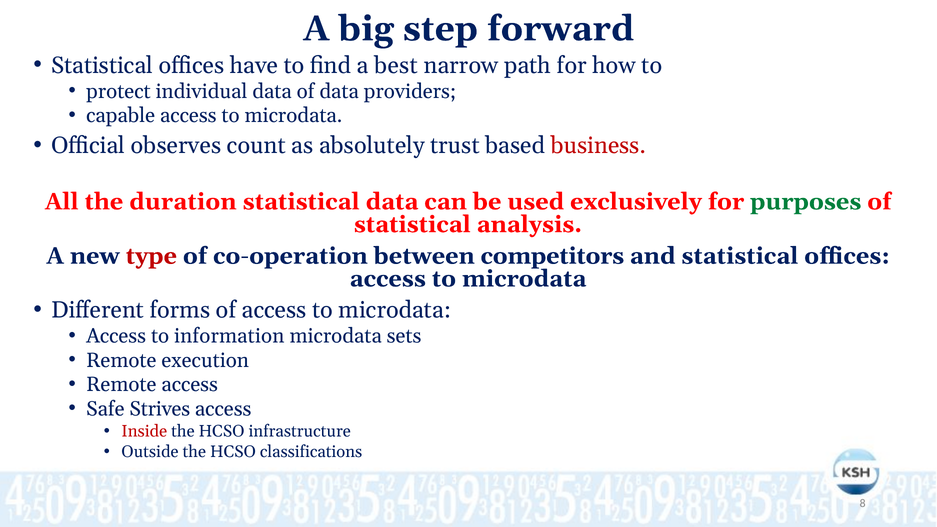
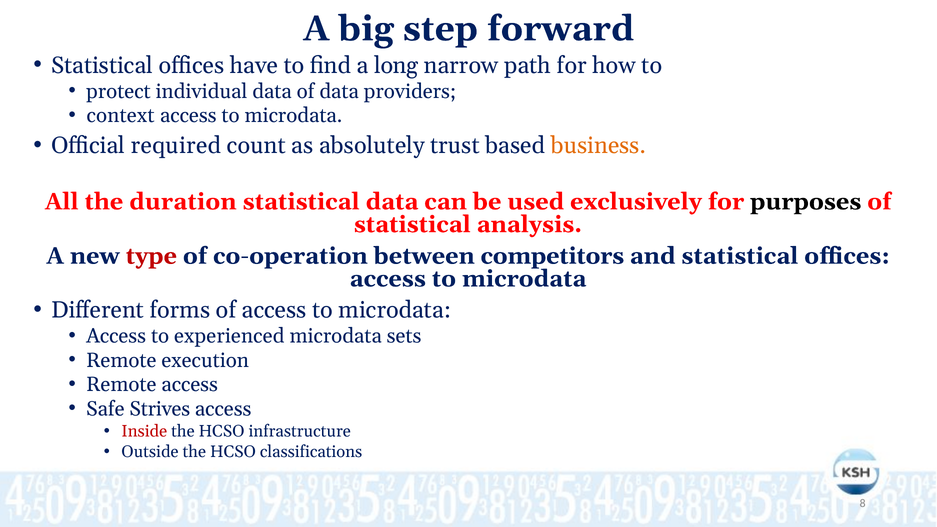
best: best -> long (396, 65)
capable: capable -> context (121, 116)
observes: observes -> required (176, 146)
business colour: red -> orange (598, 146)
purposes colour: green -> black (806, 202)
information: information -> experienced (229, 336)
